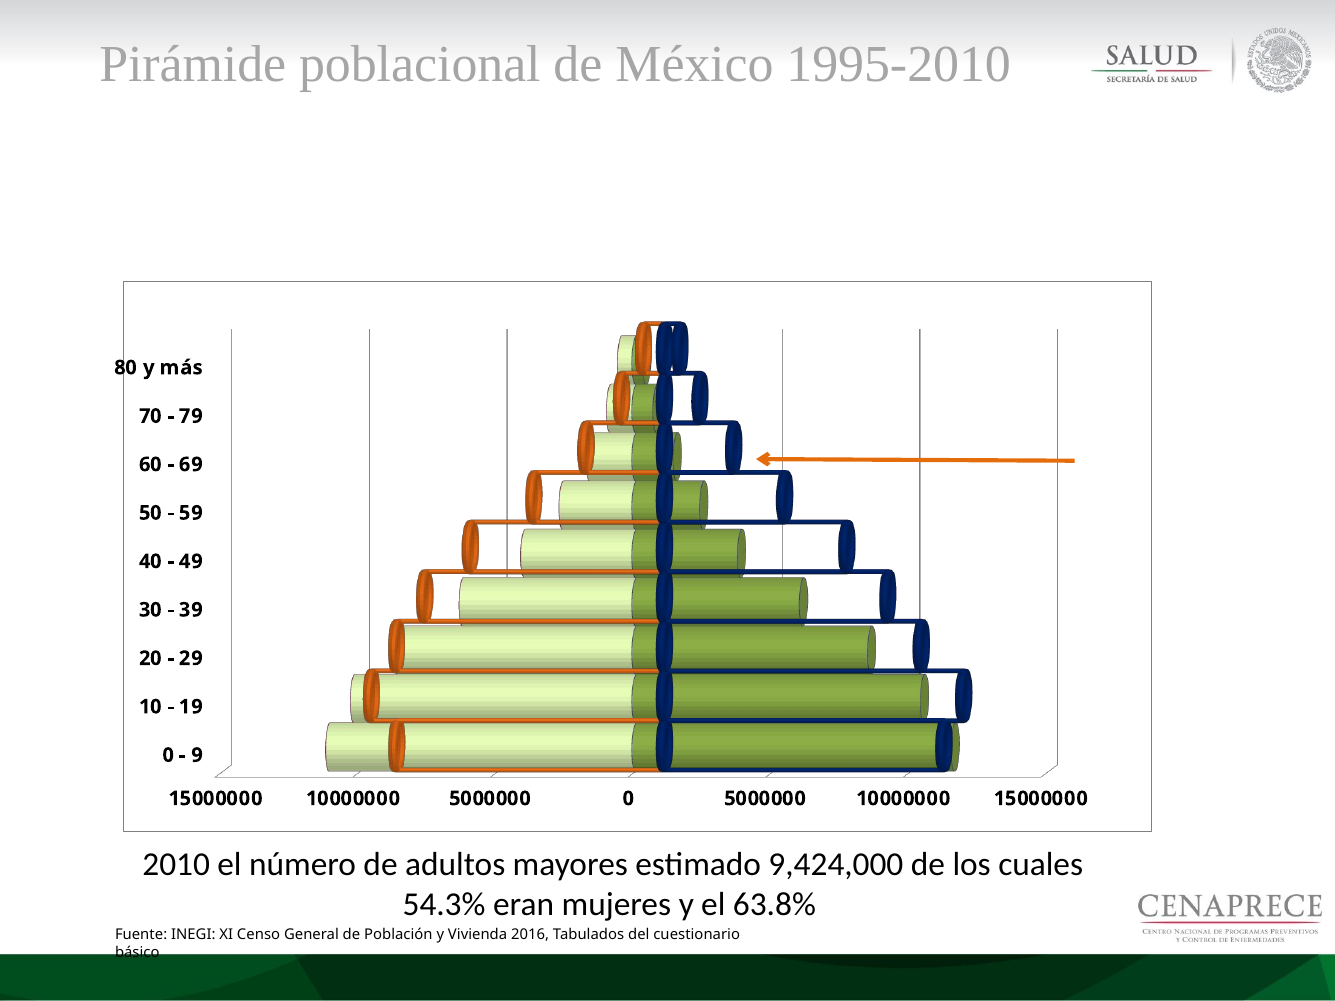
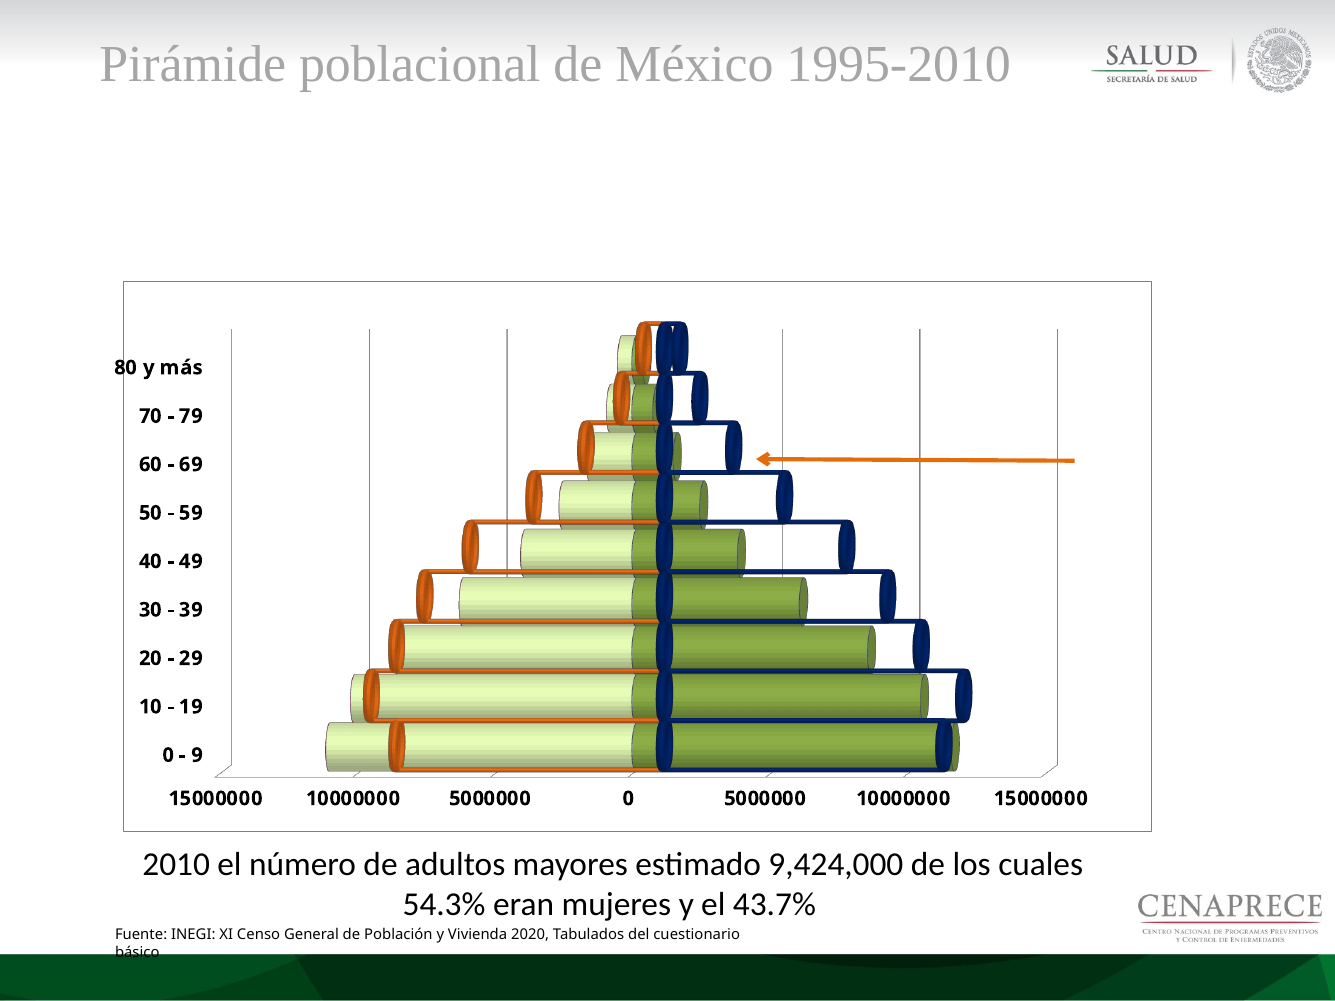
63.8%: 63.8% -> 43.7% (774, 905)
2016: 2016 -> 2020 (530, 935)
